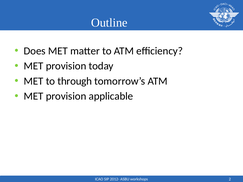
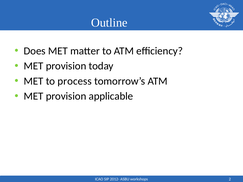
through: through -> process (75, 81)
